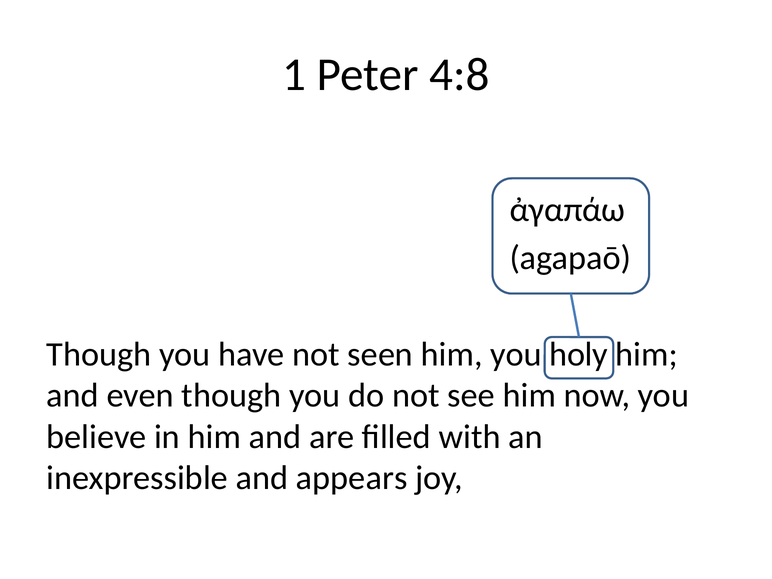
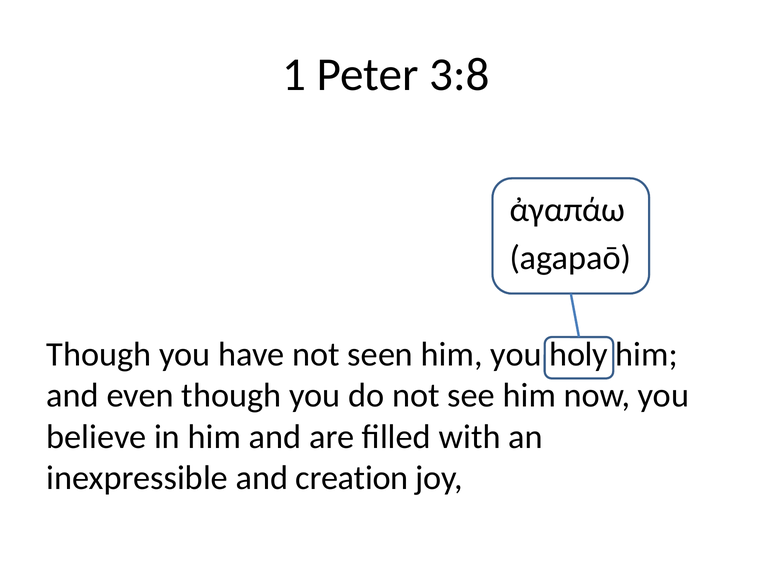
4:8: 4:8 -> 3:8 (459, 75)
appears: appears -> creation (352, 478)
